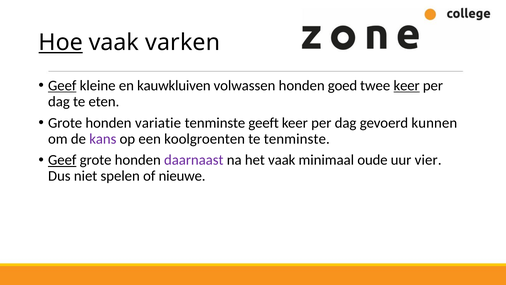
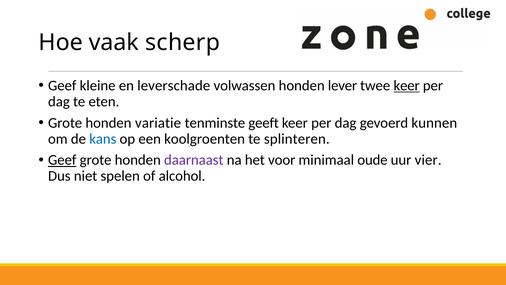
Hoe underline: present -> none (61, 43)
varken: varken -> scherp (183, 43)
Geef underline: present -> none (62, 86)
kauwkluiven: kauwkluiven -> leverschade (174, 86)
goed: goed -> lever (342, 86)
kans colour: purple -> blue (103, 139)
te tenminste: tenminste -> splinteren (297, 139)
het vaak: vaak -> voor (282, 160)
nieuwe: nieuwe -> alcohol (182, 176)
